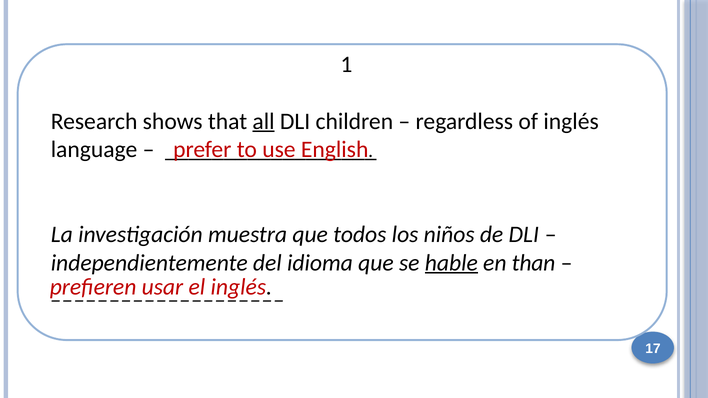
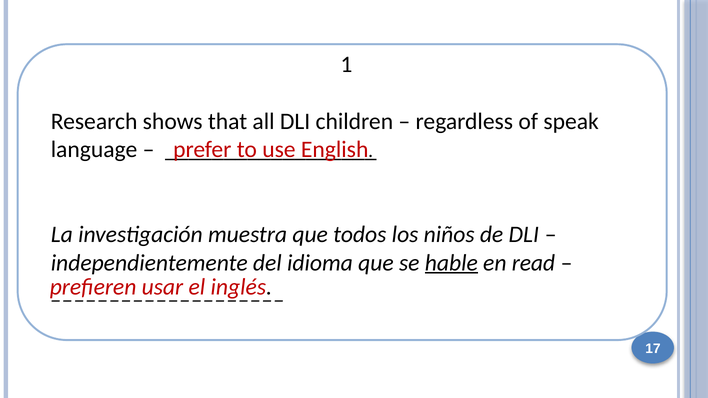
all underline: present -> none (264, 121)
of inglés: inglés -> speak (571, 121)
than: than -> read (533, 263)
